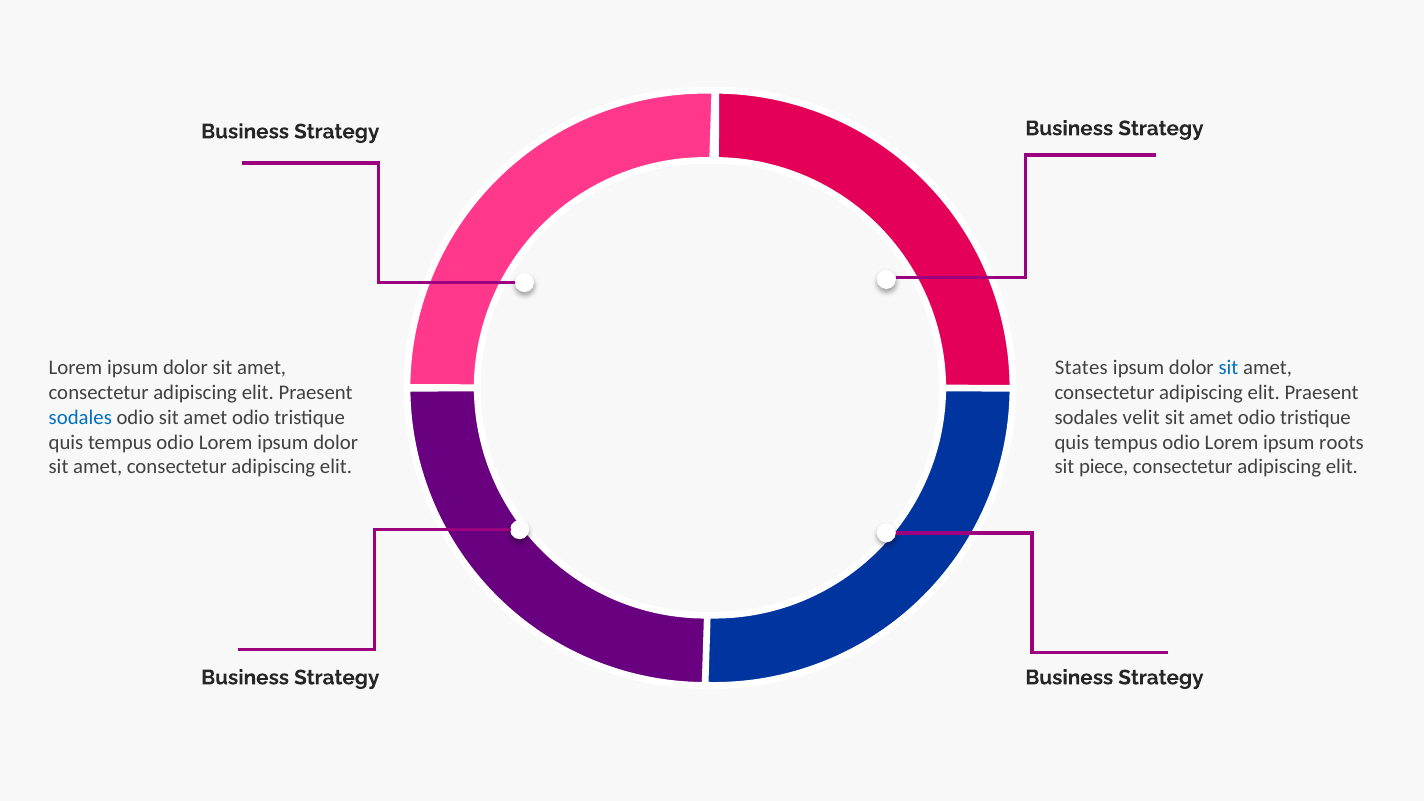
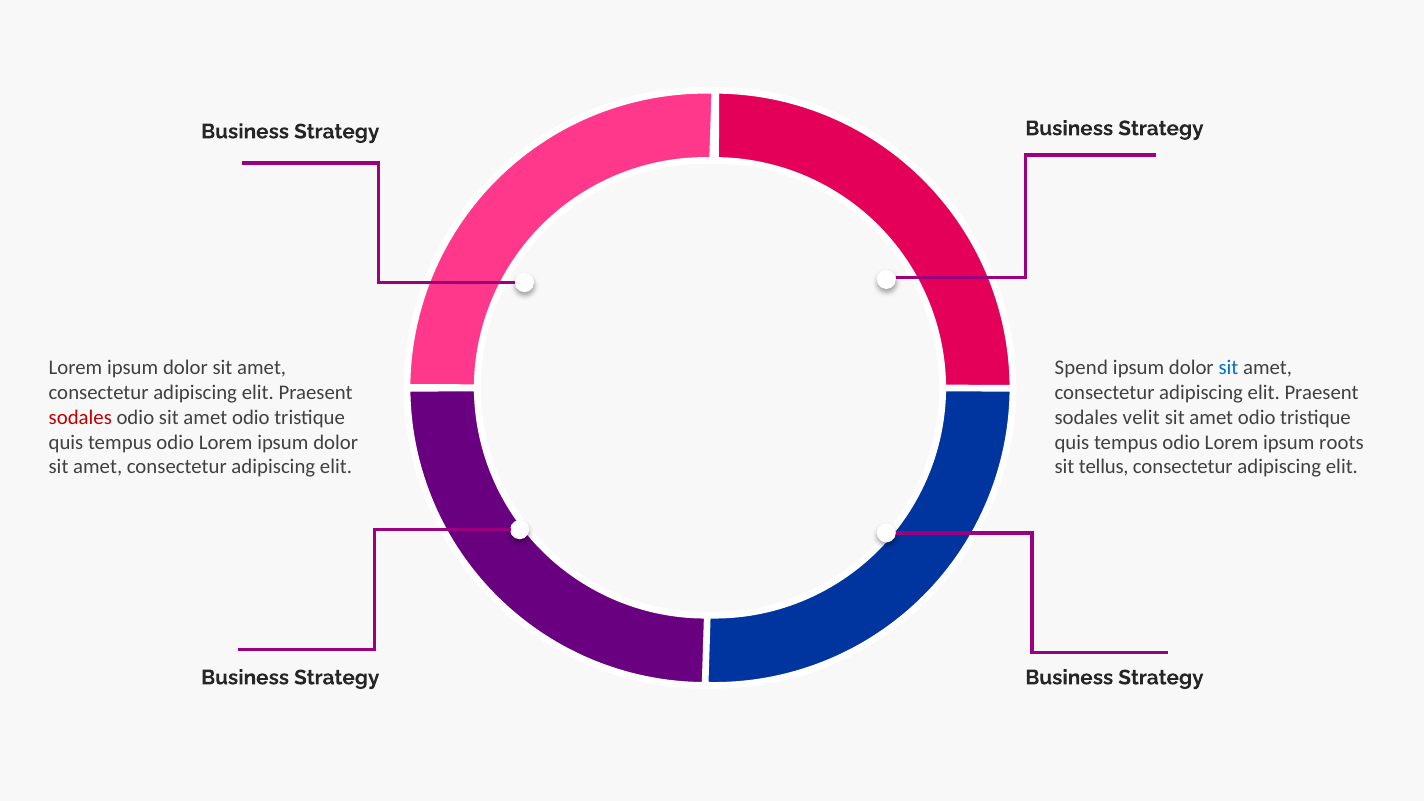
States: States -> Spend (1081, 367)
sodales colour: blue -> red (80, 417)
piece: piece -> tellus (1104, 467)
